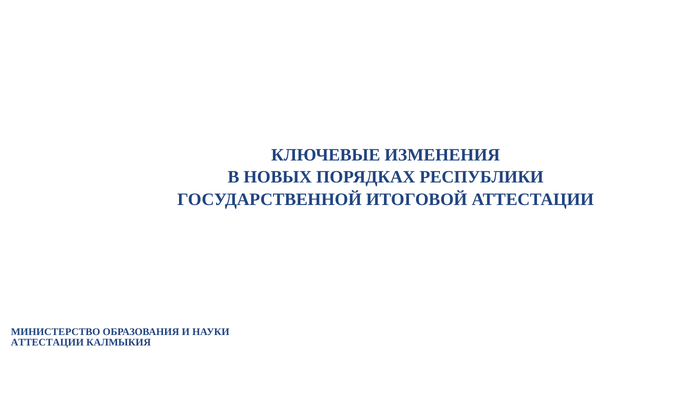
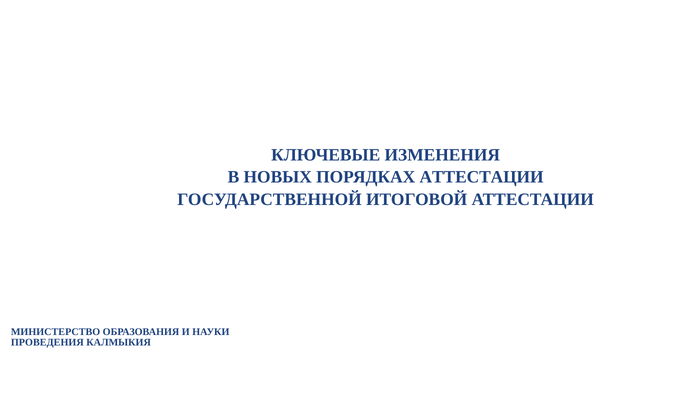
ПОРЯДКАХ РЕСПУБЛИКИ: РЕСПУБЛИКИ -> АТТЕСТАЦИИ (482, 177)
АТТЕСТАЦИИ: АТТЕСТАЦИИ -> ПРОВЕДЕНИЯ (47, 342)
